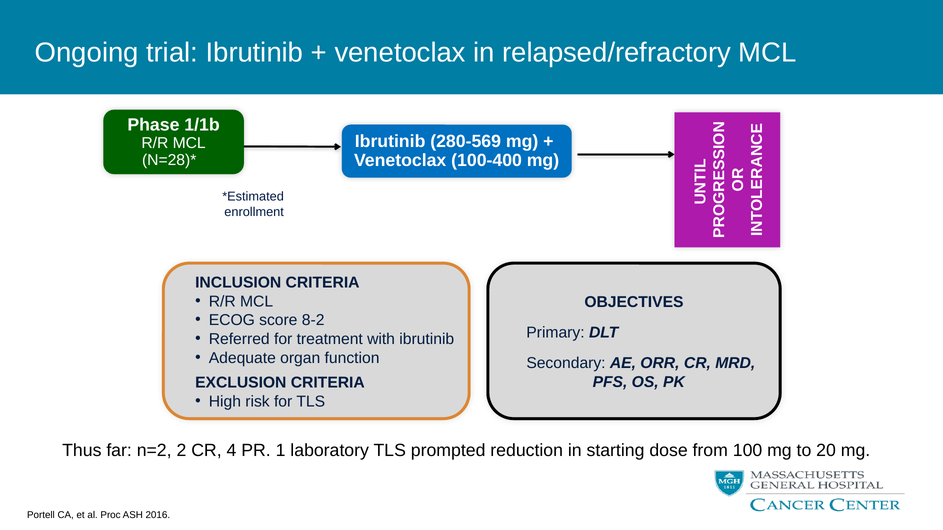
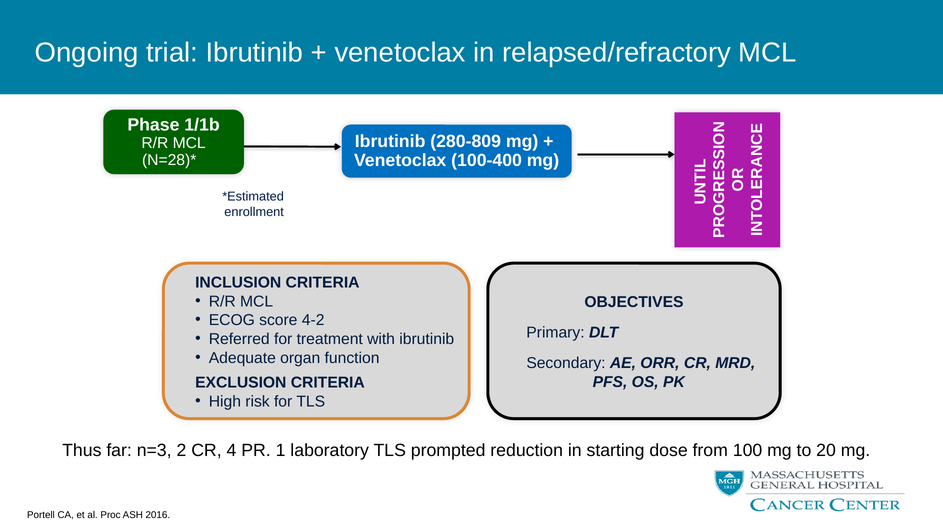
280-569: 280-569 -> 280-809 (466, 142)
8-2: 8-2 -> 4-2 (313, 320)
n=2: n=2 -> n=3 (154, 451)
